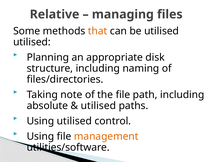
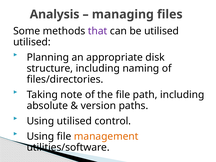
Relative: Relative -> Analysis (55, 14)
that colour: orange -> purple (98, 31)
utilised: utilised -> version (98, 106)
